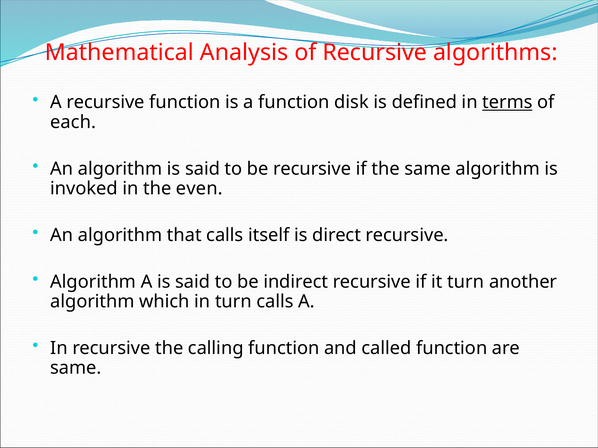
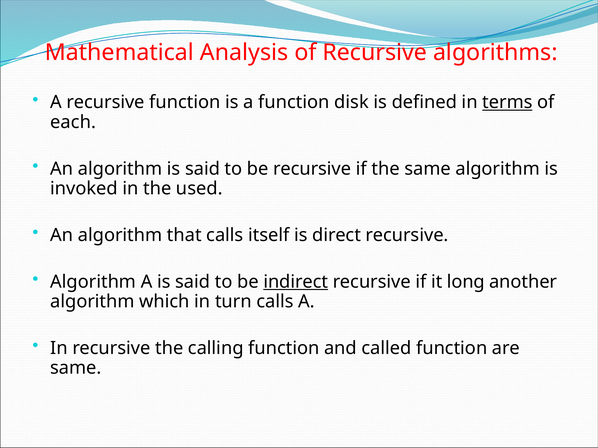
even: even -> used (199, 189)
indirect underline: none -> present (296, 282)
it turn: turn -> long (466, 282)
